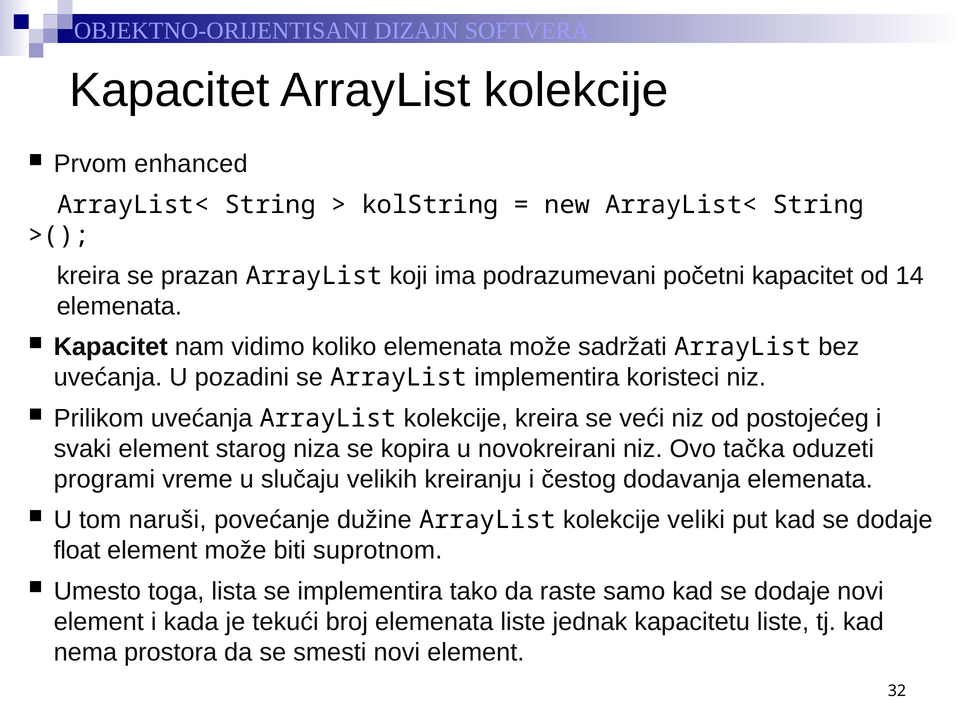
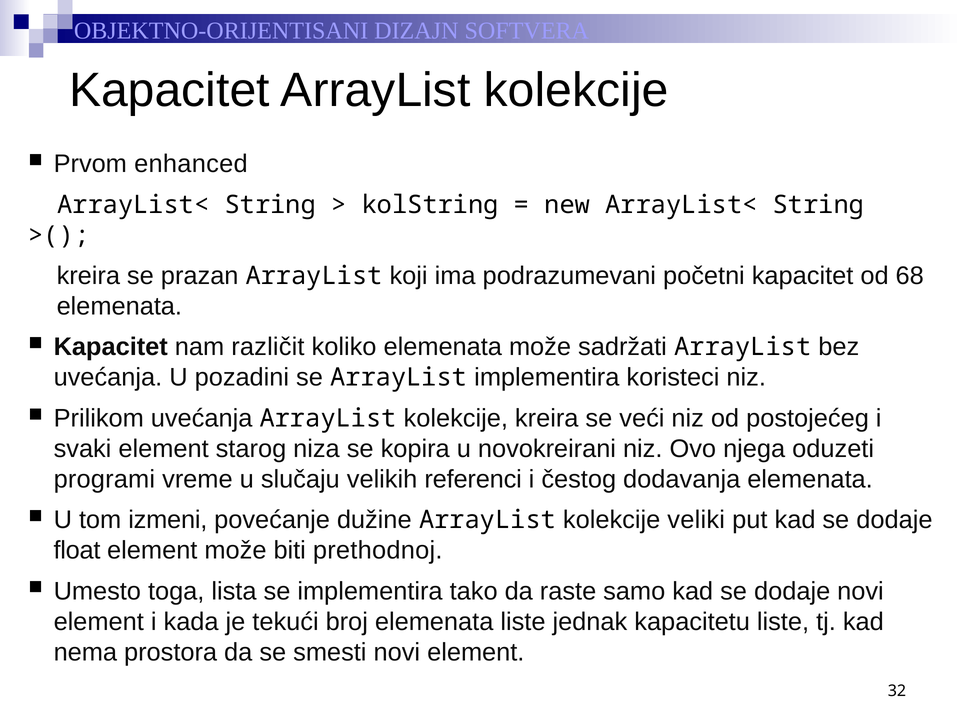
14: 14 -> 68 (910, 276)
vidimo: vidimo -> različit (268, 347)
tačka: tačka -> njega (754, 449)
kreiranju: kreiranju -> referenci (473, 479)
naruši: naruši -> izmeni (168, 520)
suprotnom: suprotnom -> prethodnoj (378, 551)
